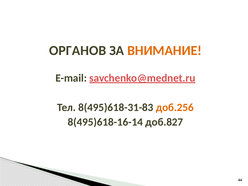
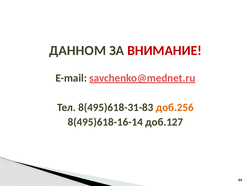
ОРГАНОВ: ОРГАНОВ -> ДАННОМ (78, 51)
ВНИМАНИЕ colour: orange -> red (165, 51)
доб.827: доб.827 -> доб.127 (164, 122)
